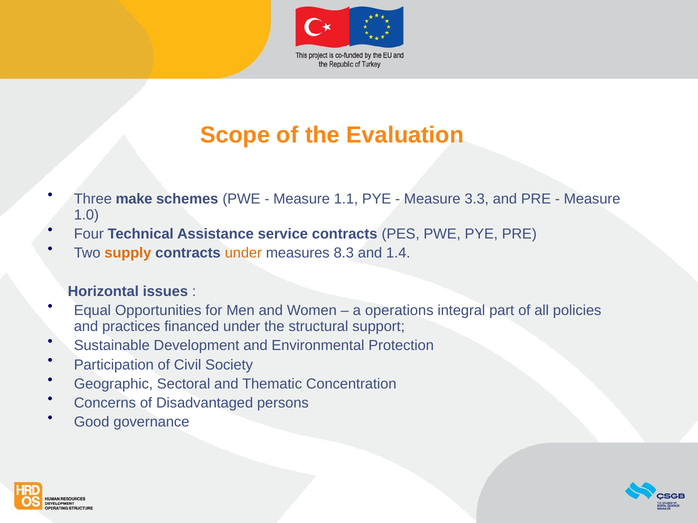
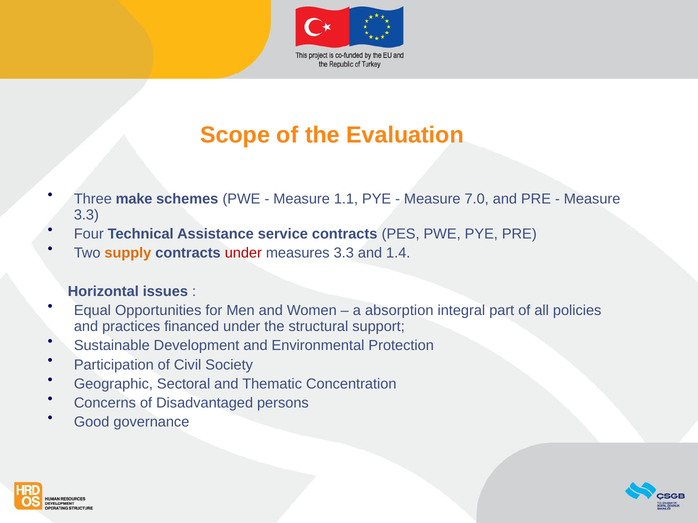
3.3: 3.3 -> 7.0 (477, 199)
1.0: 1.0 -> 3.3 (86, 215)
under colour: orange -> red (243, 253)
measures 8.3: 8.3 -> 3.3 (344, 253)
operations: operations -> absorption (399, 311)
